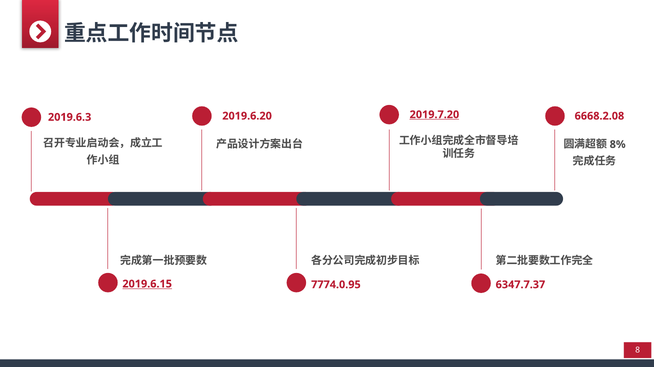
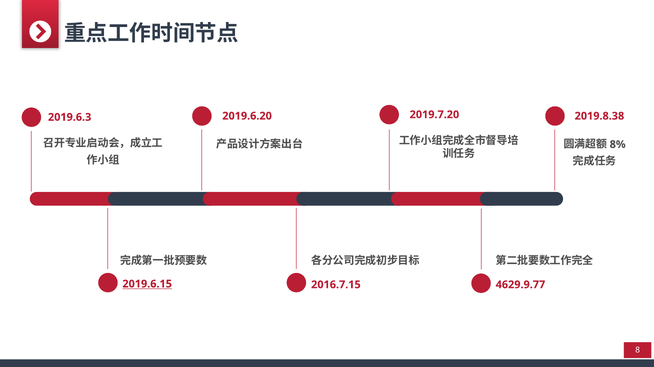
2019.7.20 underline: present -> none (434, 115)
6668.2.08: 6668.2.08 -> 2019.8.38 (599, 116)
7774.0.95: 7774.0.95 -> 2016.7.15 (336, 285)
6347.7.37: 6347.7.37 -> 4629.9.77 (520, 285)
